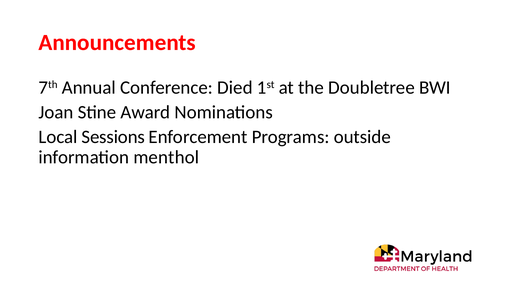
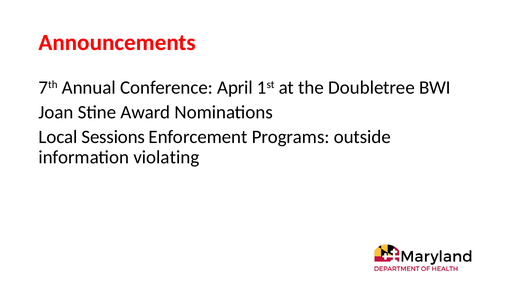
Died: Died -> April (235, 88)
menthol: menthol -> violating (166, 157)
